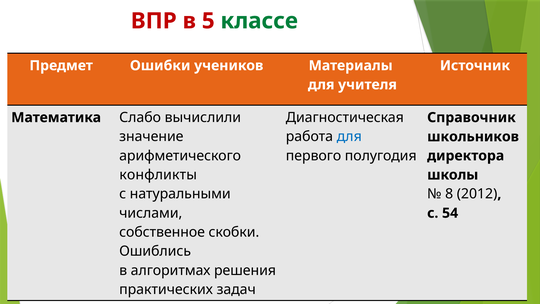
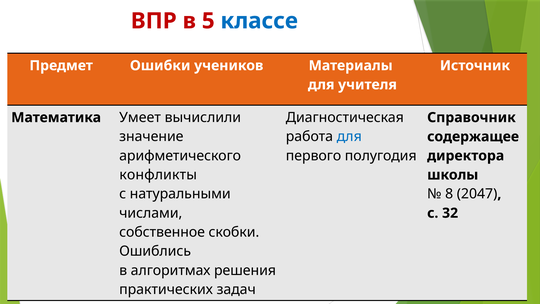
классе colour: green -> blue (259, 21)
Слабо: Слабо -> Умеет (140, 117)
школьников: школьников -> содержащее (473, 137)
2012: 2012 -> 2047 (477, 194)
54: 54 -> 32 (450, 213)
